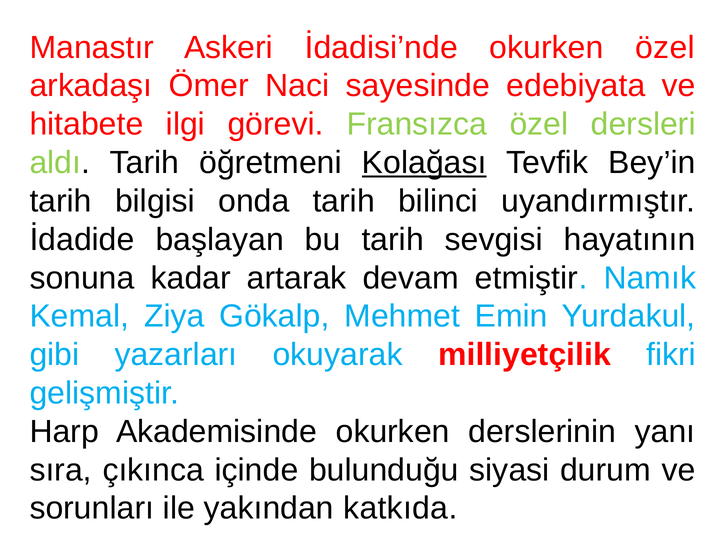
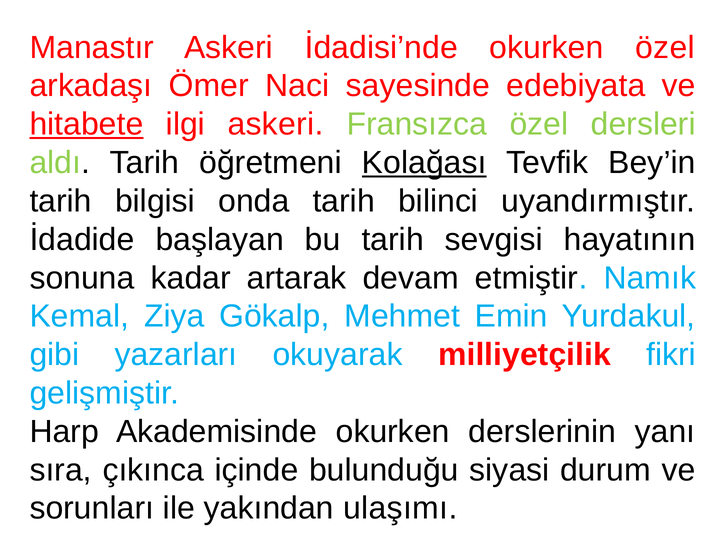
hitabete underline: none -> present (86, 124)
ilgi görevi: görevi -> askeri (275, 124)
katkıda: katkıda -> ulaşımı (400, 508)
